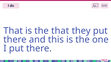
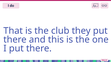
the that: that -> club (60, 31)
